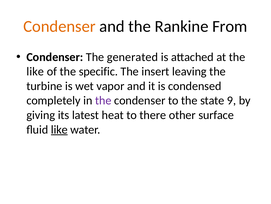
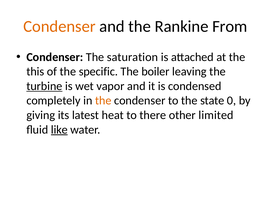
generated: generated -> saturation (132, 57)
like: like -> this (35, 71)
insert: insert -> boiler (155, 71)
turbine underline: none -> present (44, 86)
the colour: purple -> orange (103, 100)
9: 9 -> 0 (232, 100)
surface: surface -> limited (216, 115)
